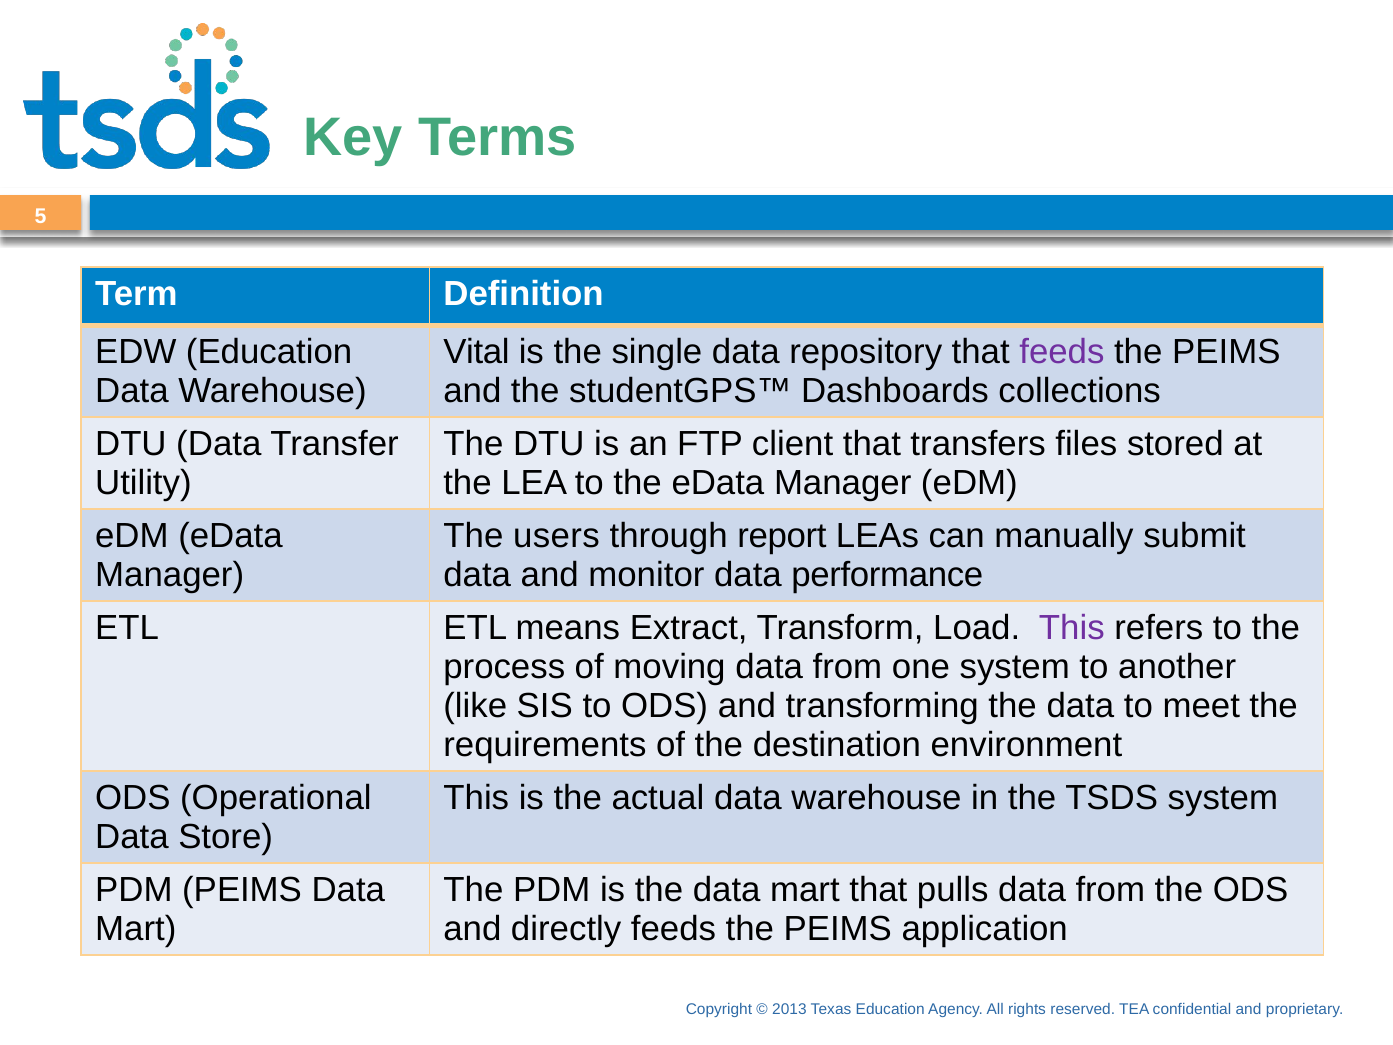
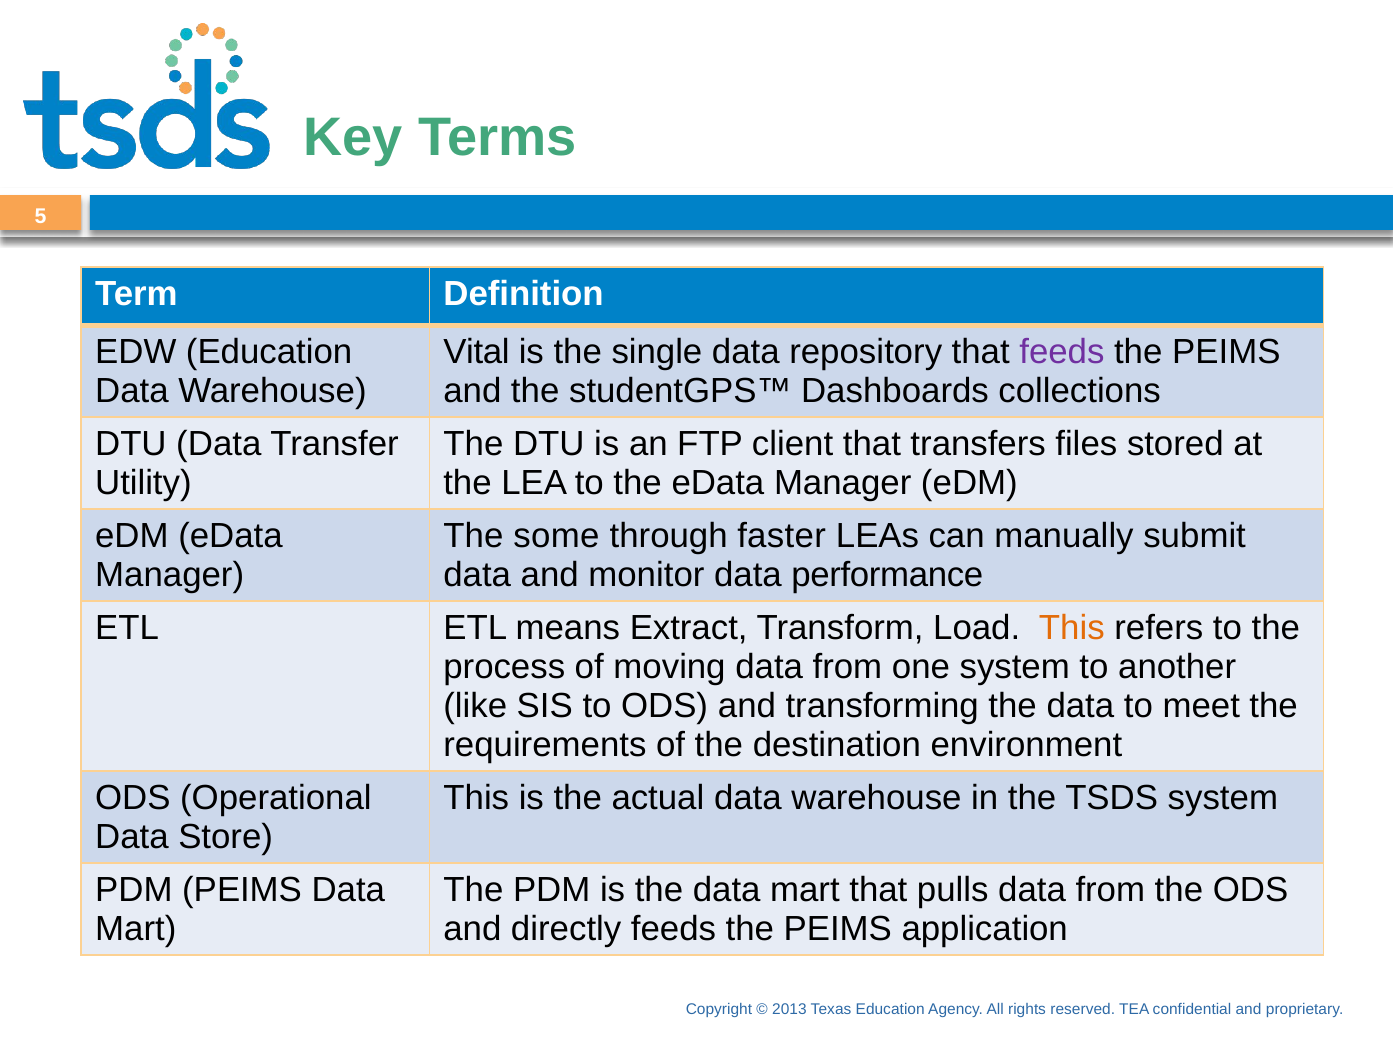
users: users -> some (556, 536)
report: report -> faster (782, 536)
This colour: purple -> orange (1072, 628)
